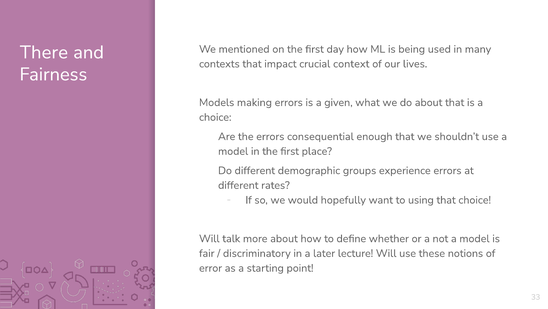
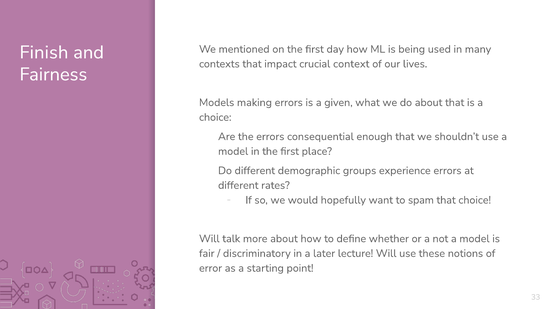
There: There -> Finish (44, 52)
using: using -> spam (421, 200)
